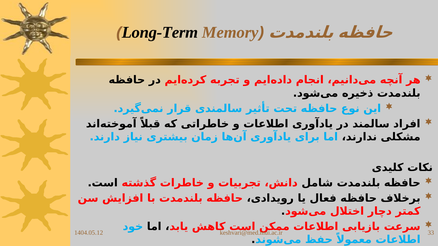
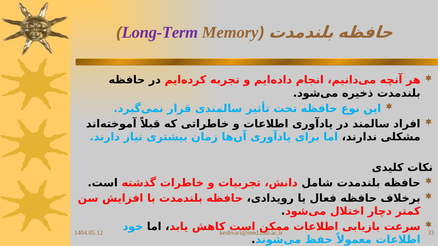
Long-Term colour: black -> purple (160, 33)
